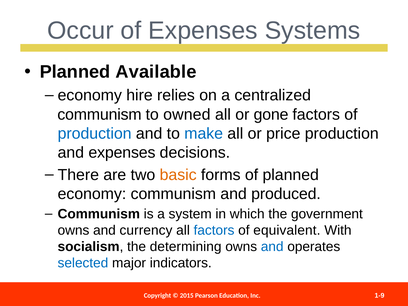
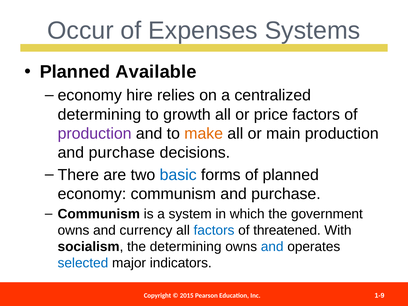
communism: communism -> determining (99, 114)
owned: owned -> growth (187, 114)
gone: gone -> price (271, 114)
production colour: blue -> purple (95, 134)
make colour: blue -> orange (204, 134)
price: price -> main (283, 134)
expenses: expenses -> purchase (122, 153)
basic colour: orange -> blue (178, 175)
communism and produced: produced -> purchase (286, 194)
equivalent: equivalent -> threatened (287, 230)
